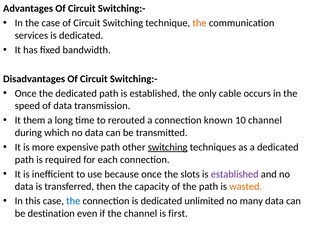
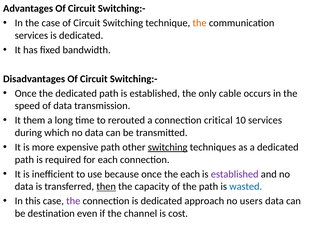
known: known -> critical (218, 120)
10 channel: channel -> services (265, 120)
the slots: slots -> each (190, 174)
then underline: none -> present (106, 187)
wasted colour: orange -> blue (246, 187)
the colour: blue -> purple (73, 201)
unlimited: unlimited -> approach (204, 201)
many: many -> users (251, 201)
first: first -> cost (178, 214)
